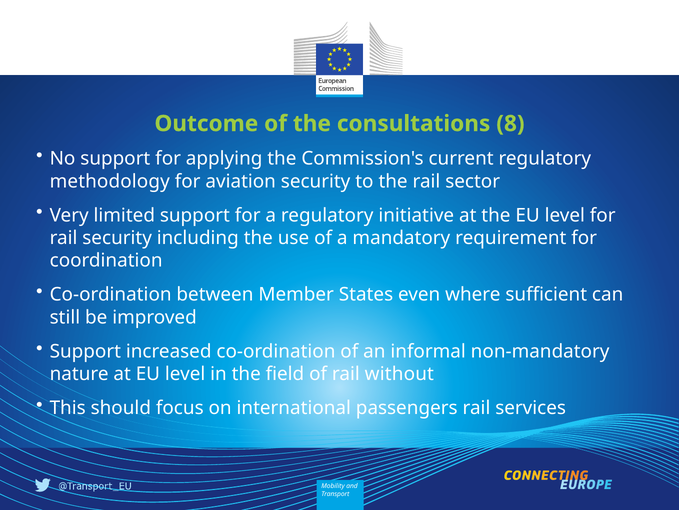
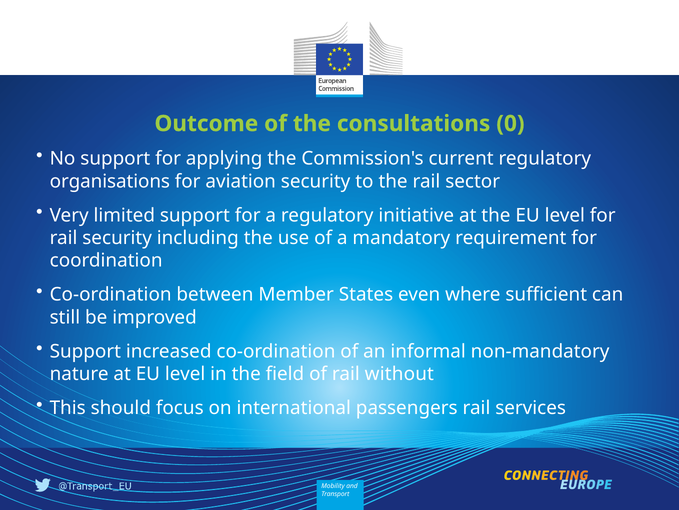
8: 8 -> 0 (510, 123)
methodology: methodology -> organisations (110, 181)
